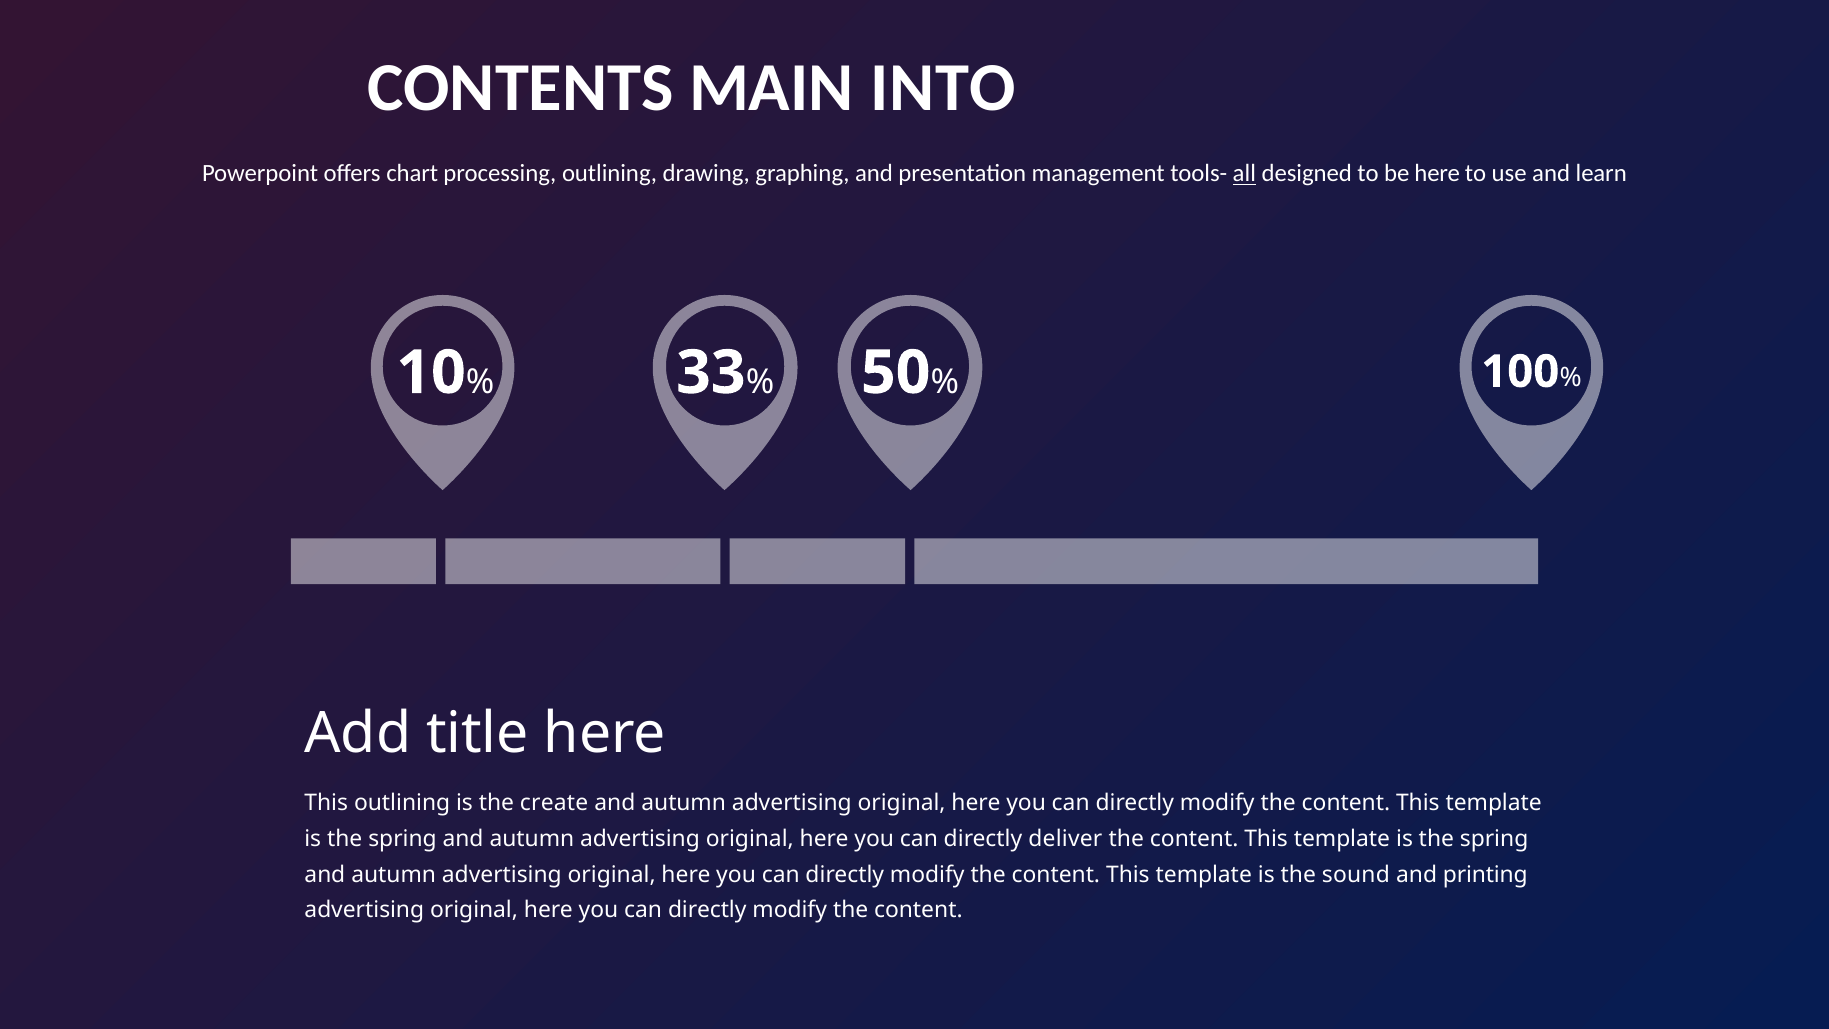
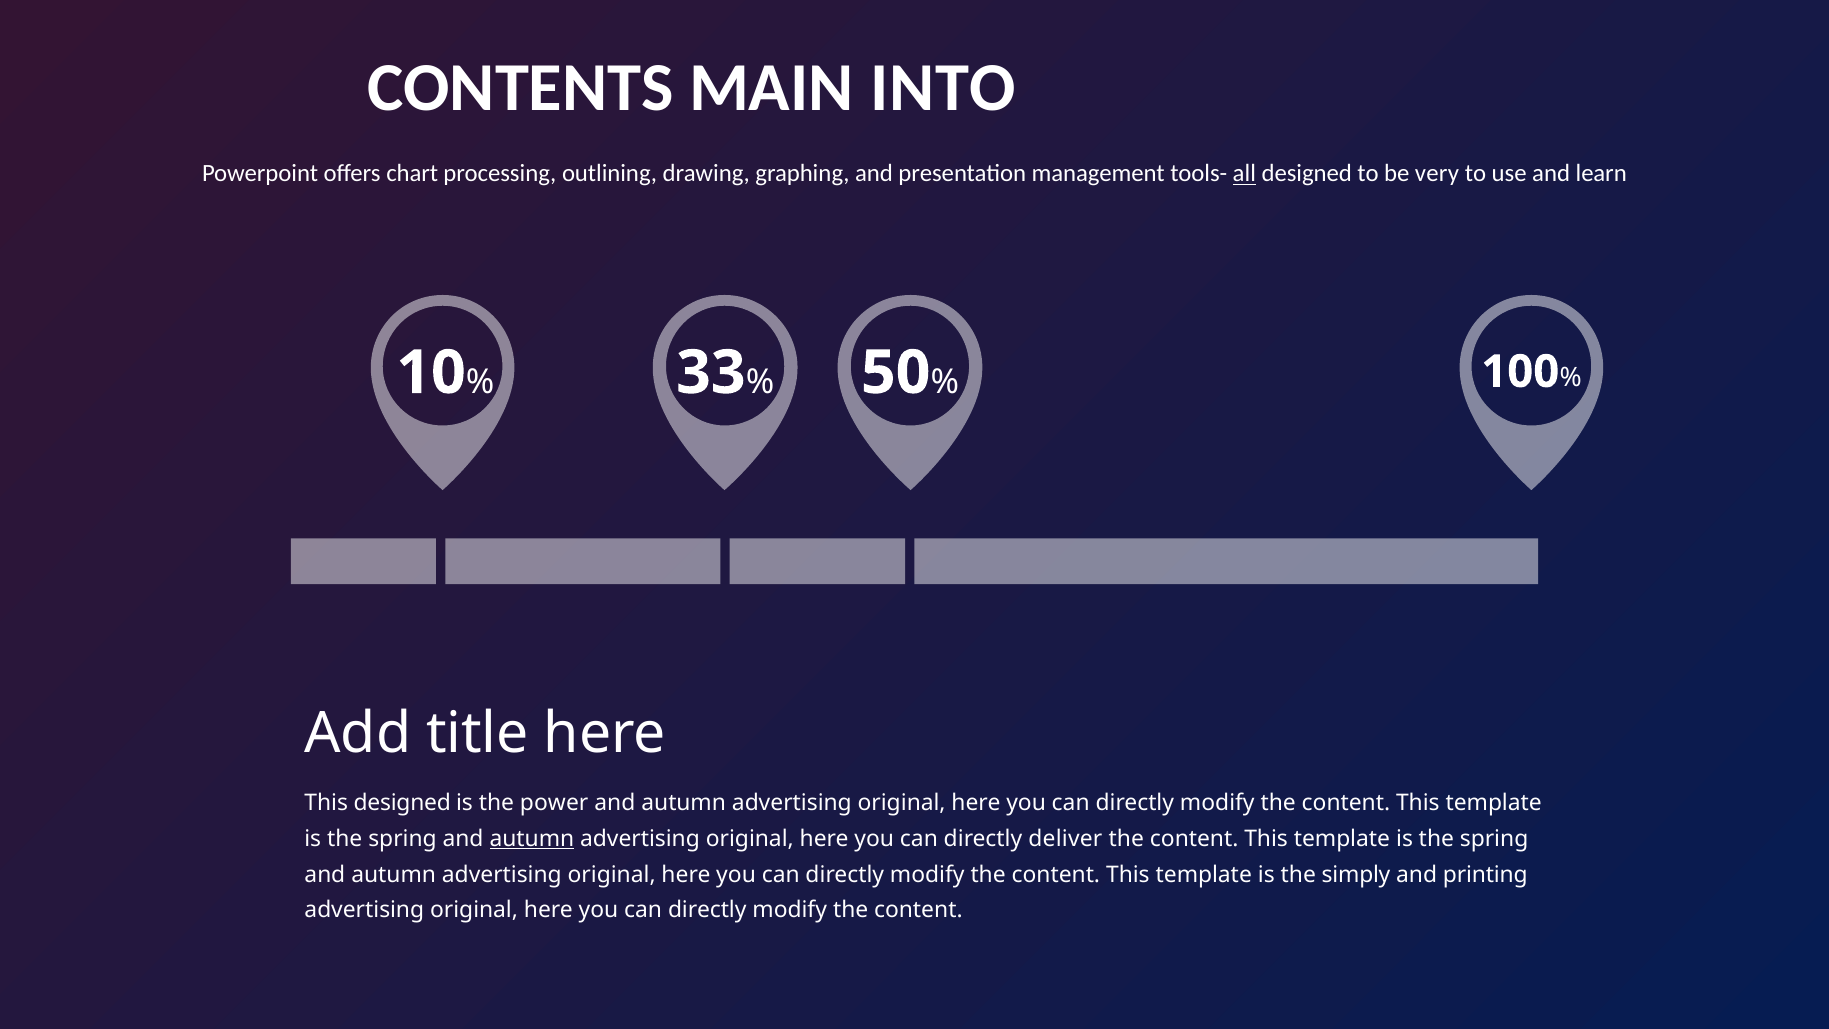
be here: here -> very (1437, 174)
This outlining: outlining -> designed (402, 803)
create: create -> power (554, 803)
autumn underline: none -> present (532, 839)
sound: sound -> simply (1356, 874)
